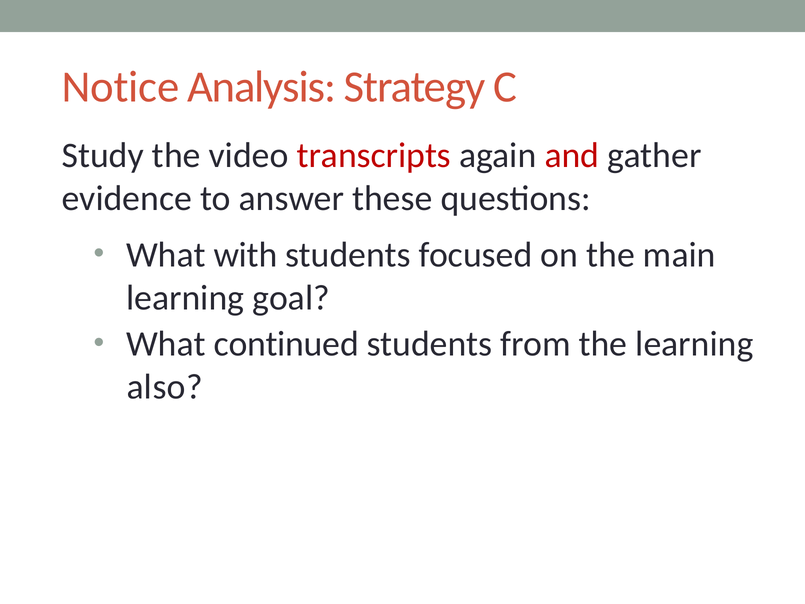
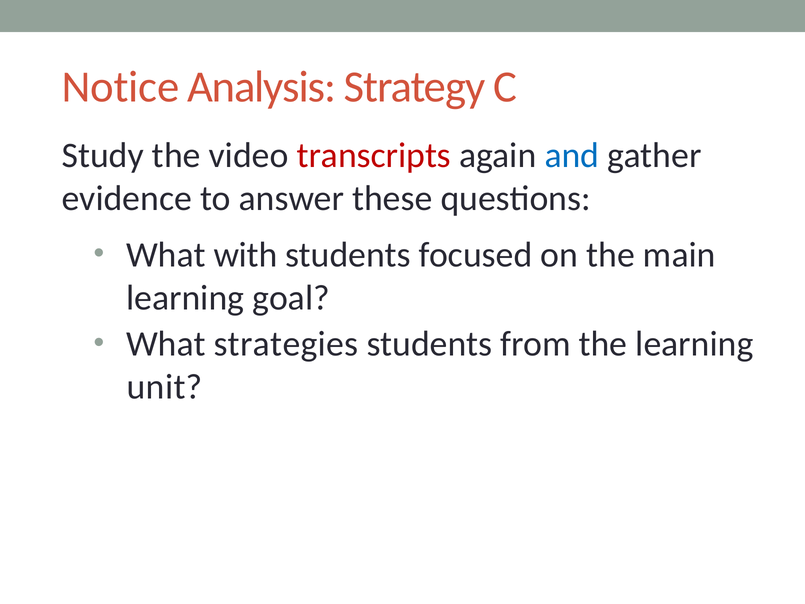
and colour: red -> blue (572, 155)
continued: continued -> strategies (286, 344)
also: also -> unit (165, 387)
